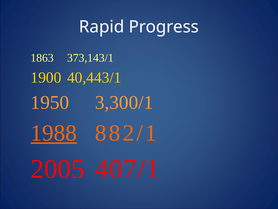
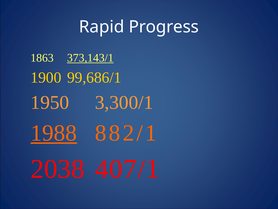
373,143/1 underline: none -> present (90, 58)
40,443/1: 40,443/1 -> 99,686/1 (94, 77)
2005: 2005 -> 2038 (58, 169)
